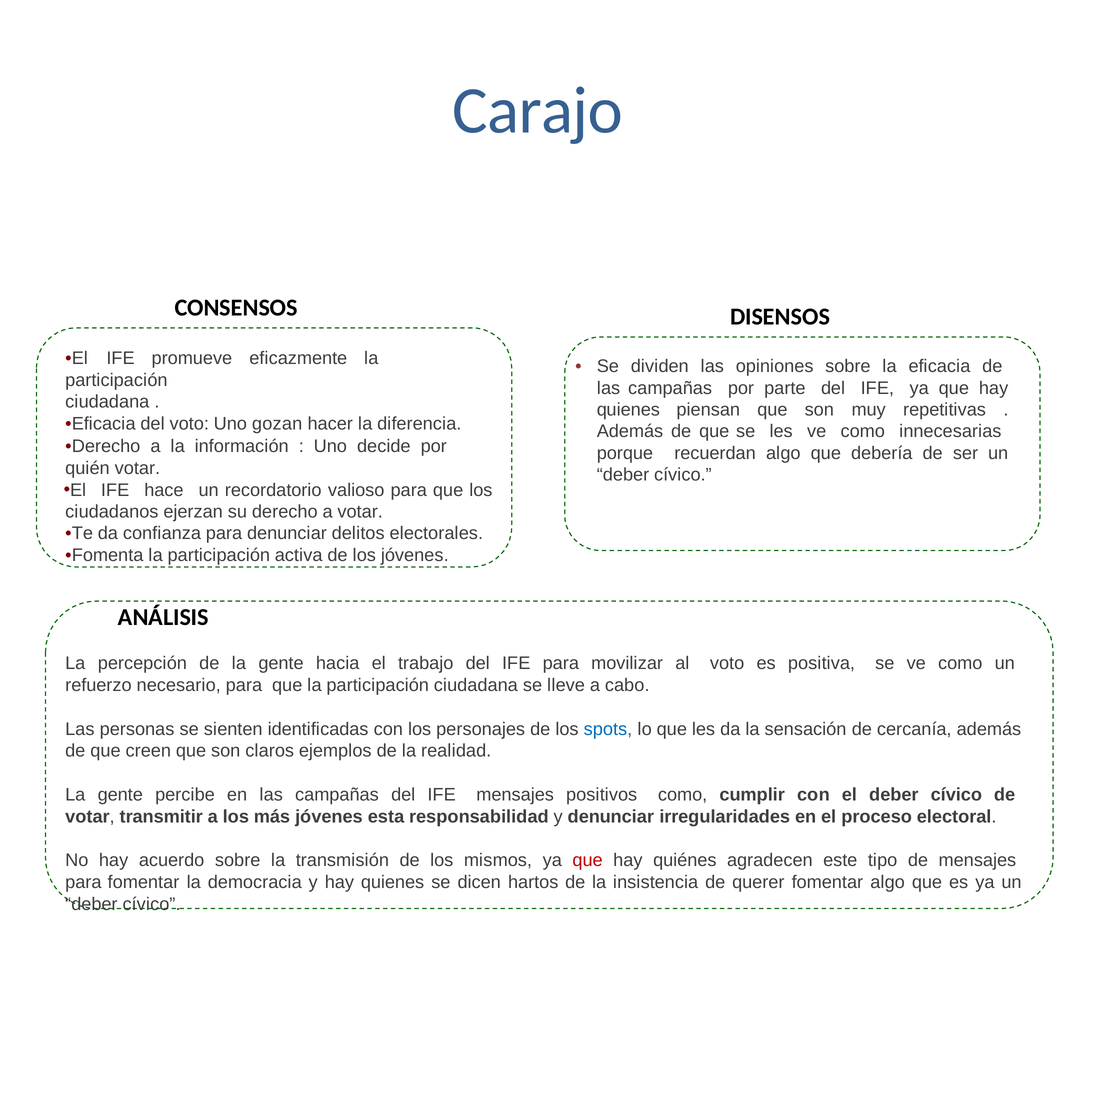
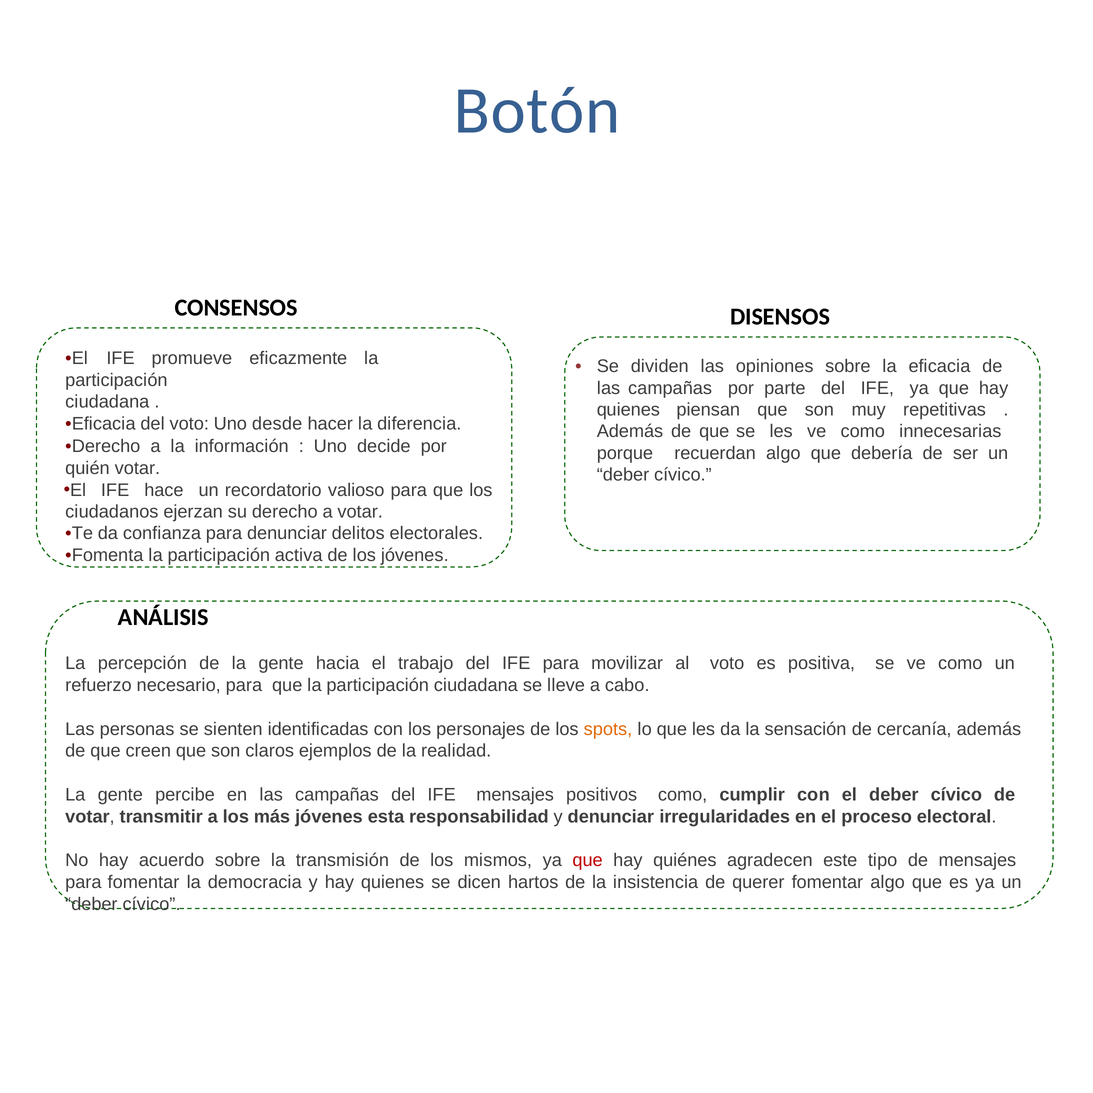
Carajo: Carajo -> Botón (537, 111)
gozan: gozan -> desde (277, 424)
spots colour: blue -> orange (608, 729)
